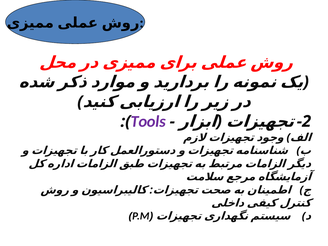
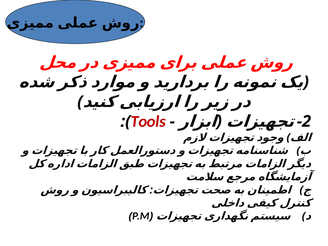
Tools colour: purple -> red (148, 121)
